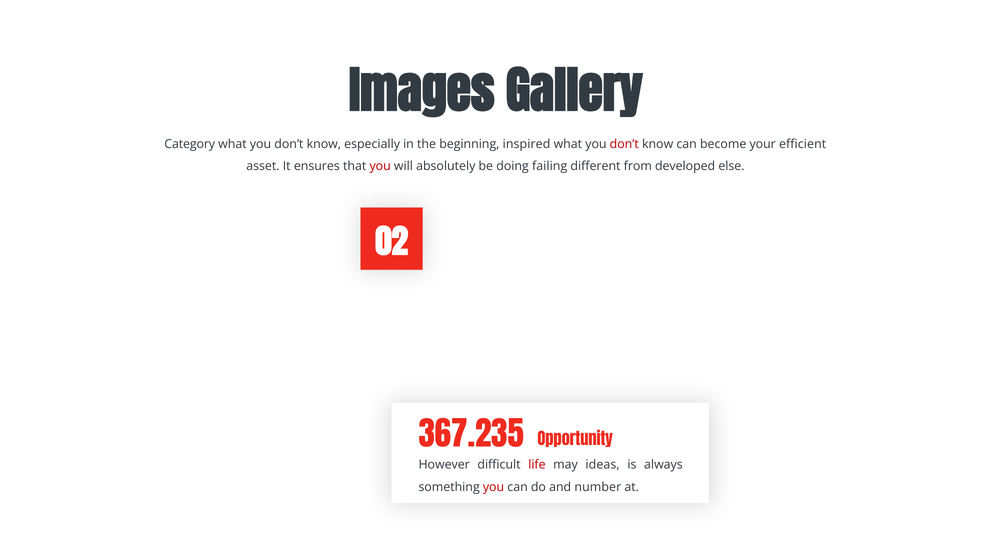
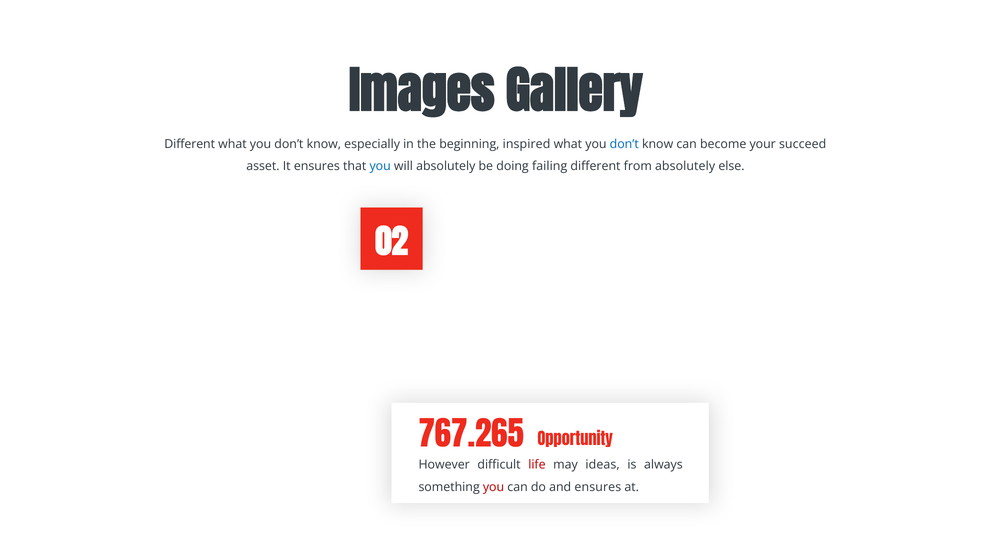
Category: Category -> Different (190, 144)
don’t colour: red -> blue (624, 144)
efficient: efficient -> succeed (803, 144)
you colour: red -> blue (380, 166)
from developed: developed -> absolutely (685, 166)
367.235: 367.235 -> 767.265 (471, 436)
and number: number -> ensures (598, 487)
